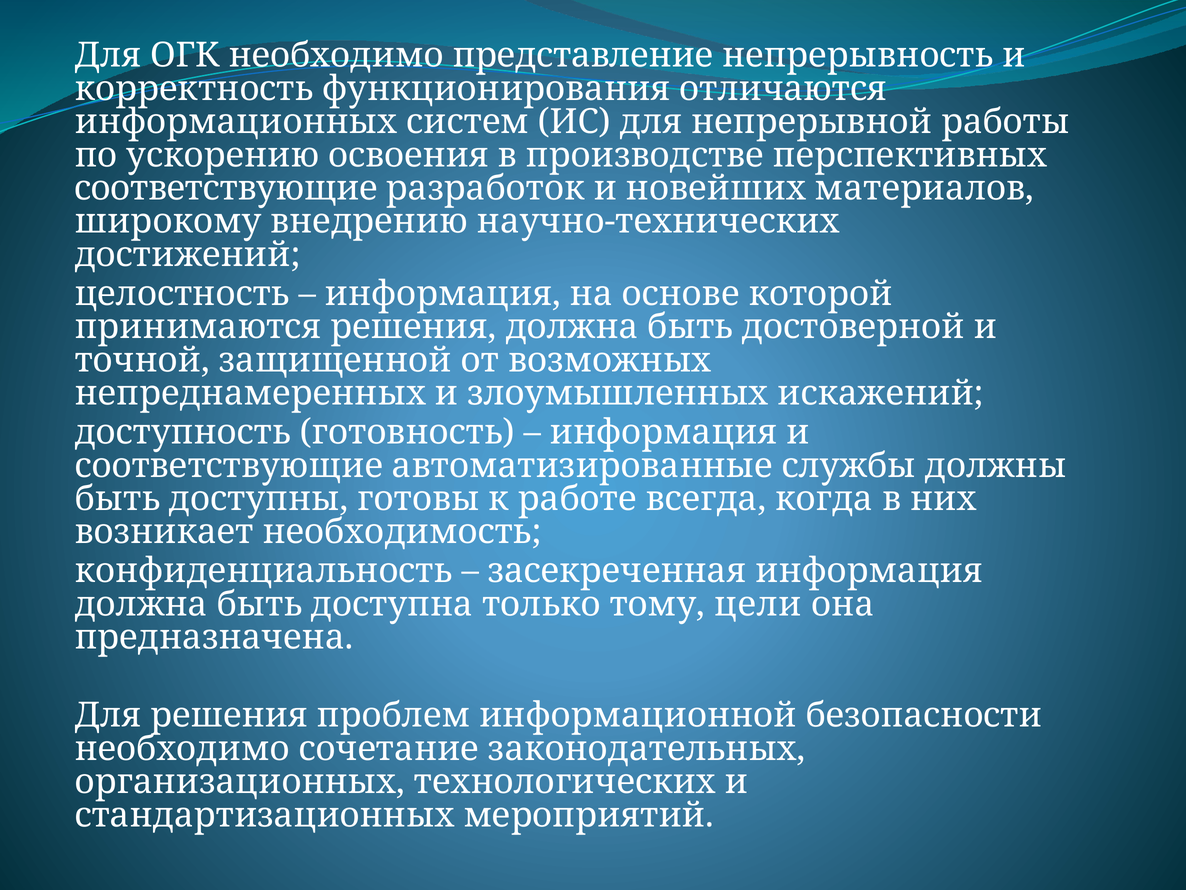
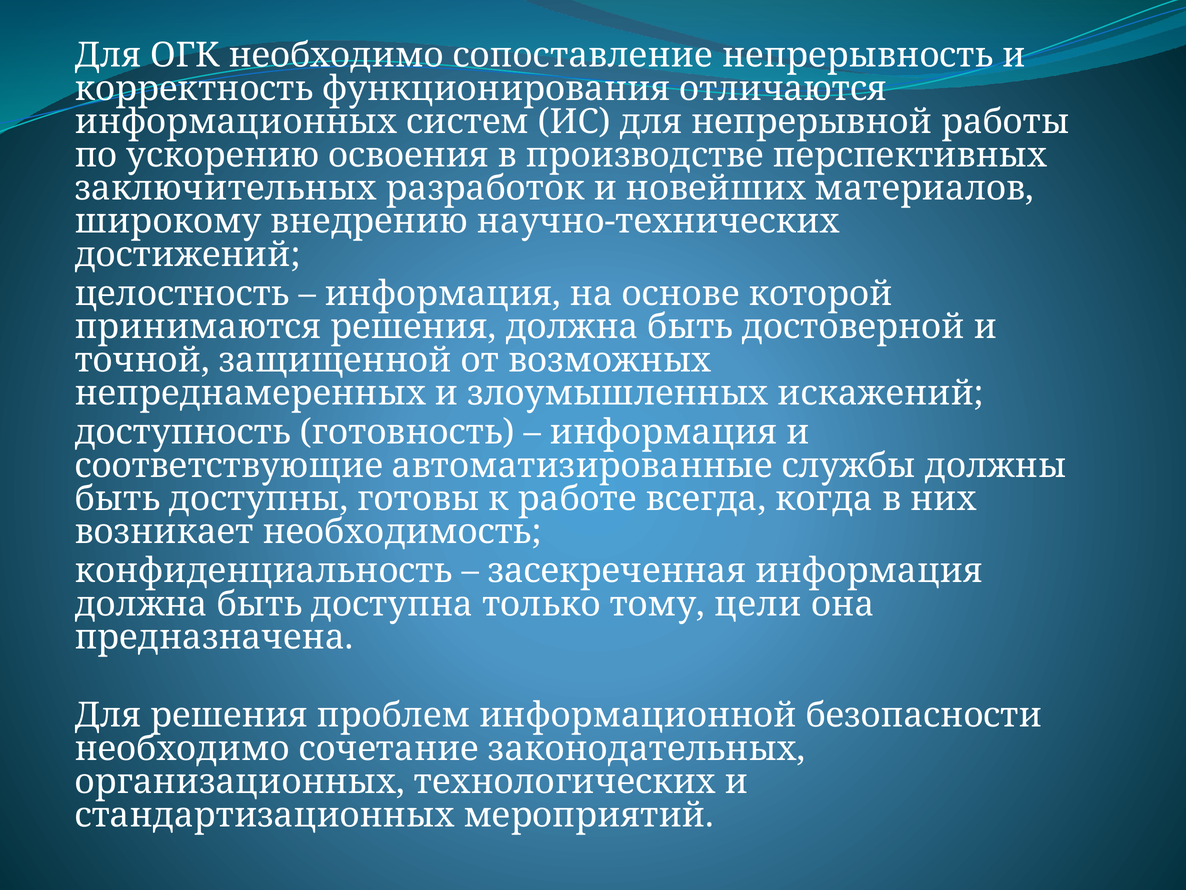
представление: представление -> сопоставление (583, 55)
соответствующие: соответствующие -> заключительных (226, 188)
